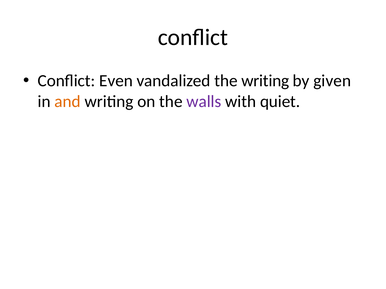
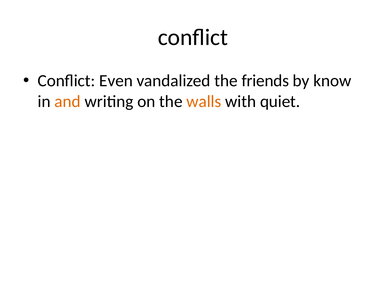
the writing: writing -> friends (265, 81)
given: given -> know (332, 81)
walls colour: purple -> orange (204, 102)
